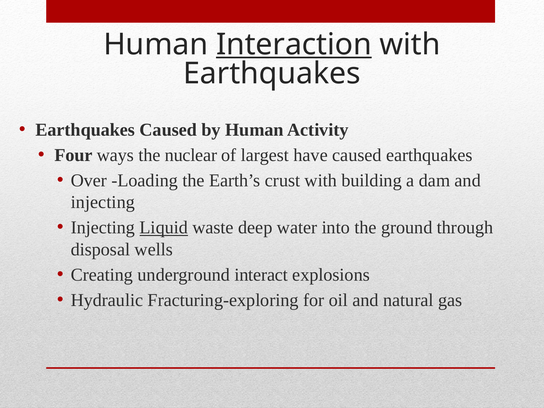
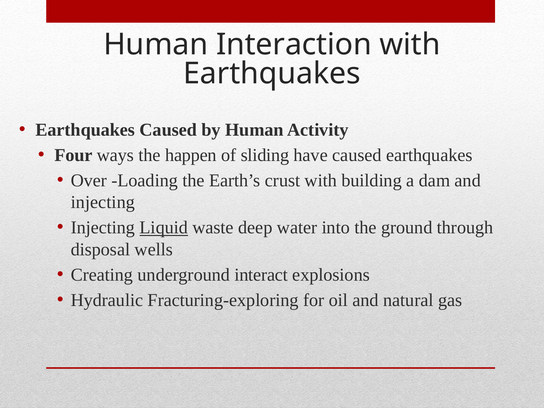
Interaction underline: present -> none (294, 44)
nuclear: nuclear -> happen (191, 155)
largest: largest -> sliding (265, 155)
